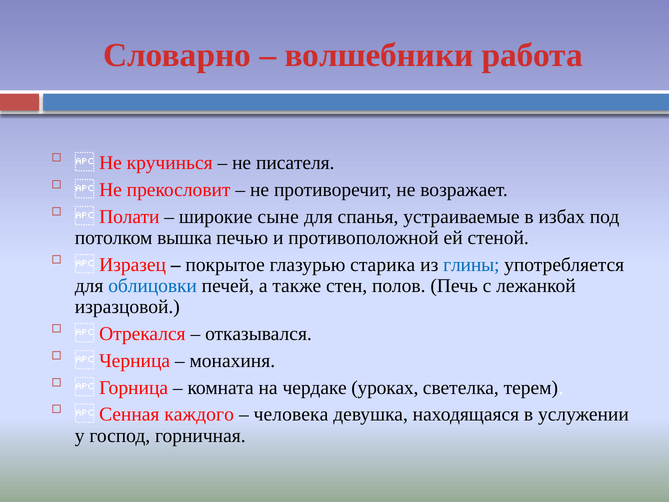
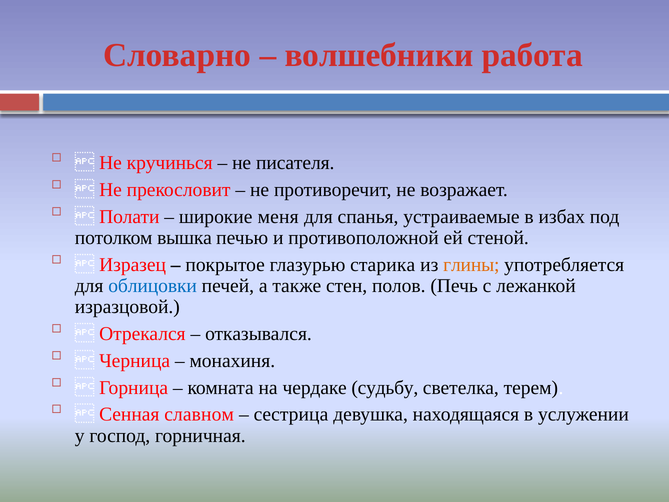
сыне: сыне -> меня (278, 217)
глины colour: blue -> orange (471, 265)
уроках: уроках -> судьбу (385, 387)
каждого: каждого -> славном (199, 414)
человека: человека -> сестрица (291, 414)
